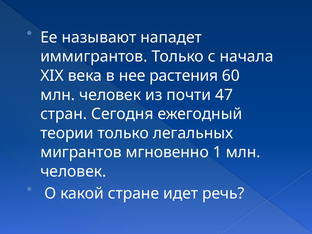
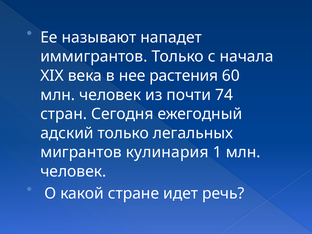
47: 47 -> 74 (224, 95)
теории: теории -> адский (67, 133)
мгновенно: мгновенно -> кулинария (167, 152)
